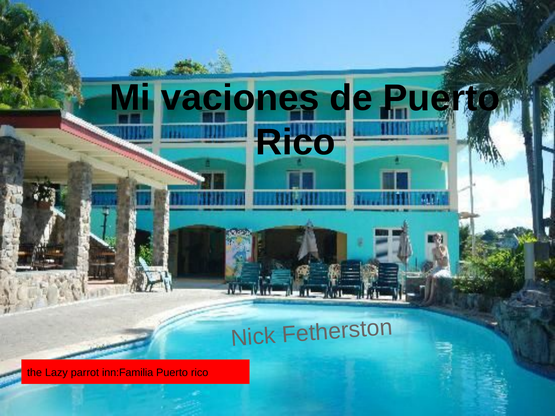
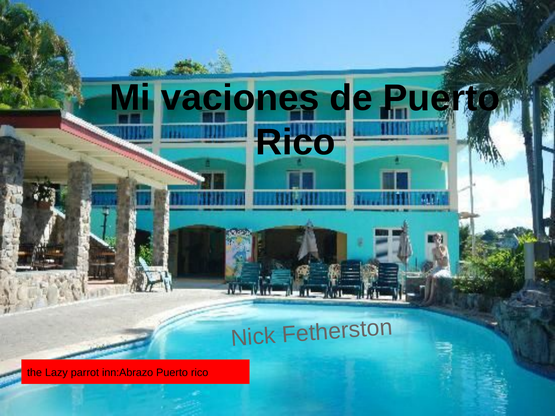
inn:Familia: inn:Familia -> inn:Abrazo (128, 373)
